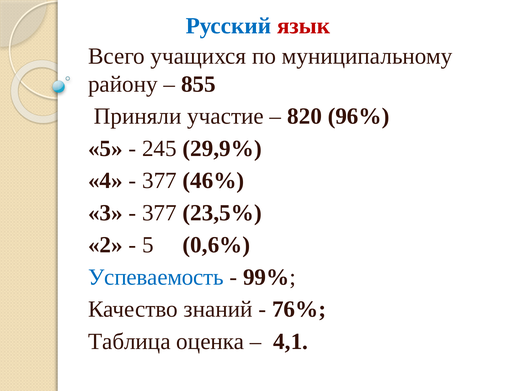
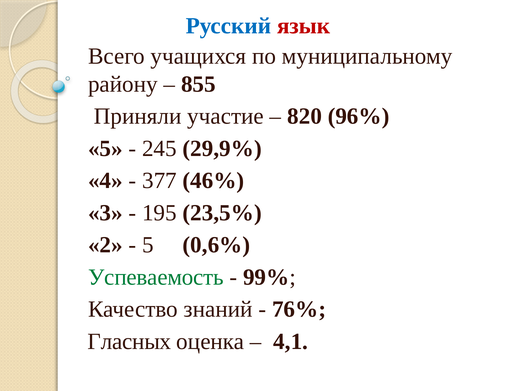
377: 377 -> 195 (159, 213)
Успеваемость colour: blue -> green (156, 277)
Таблица: Таблица -> Гласных (129, 341)
